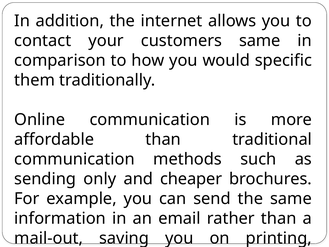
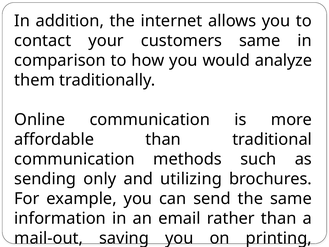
specific: specific -> analyze (283, 60)
cheaper: cheaper -> utilizing (191, 179)
